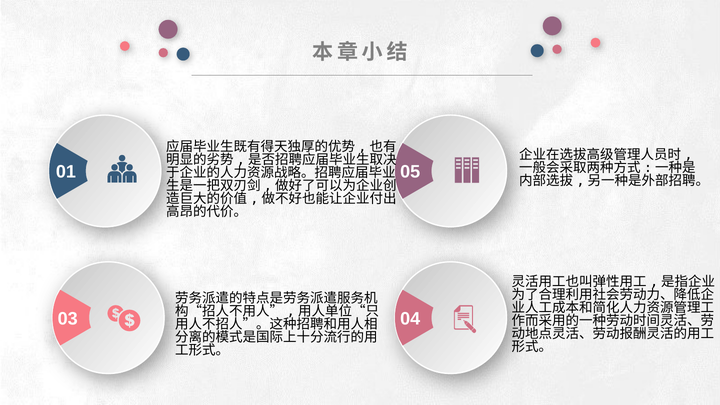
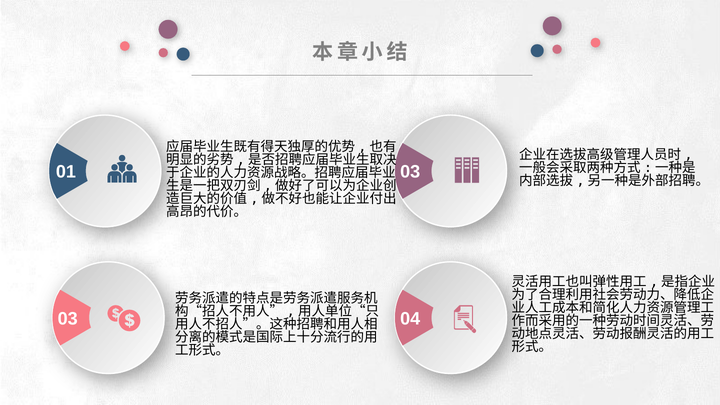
01 05: 05 -> 03 (410, 172)
